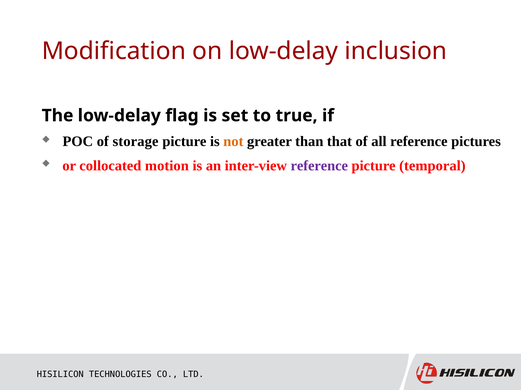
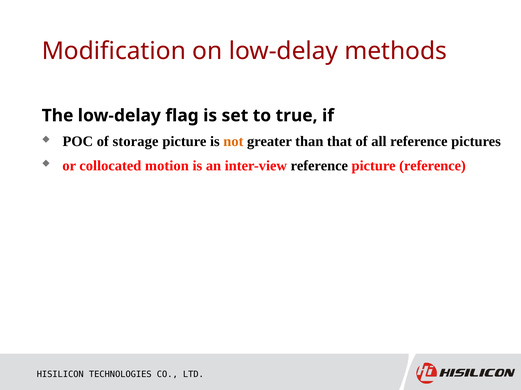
inclusion: inclusion -> methods (396, 51)
reference colour: purple -> black (319, 166)
picture temporal: temporal -> reference (432, 166)
